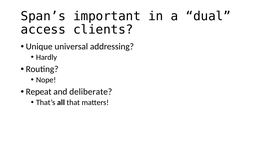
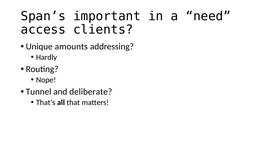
dual: dual -> need (208, 16)
universal: universal -> amounts (71, 47)
Repeat: Repeat -> Tunnel (39, 92)
